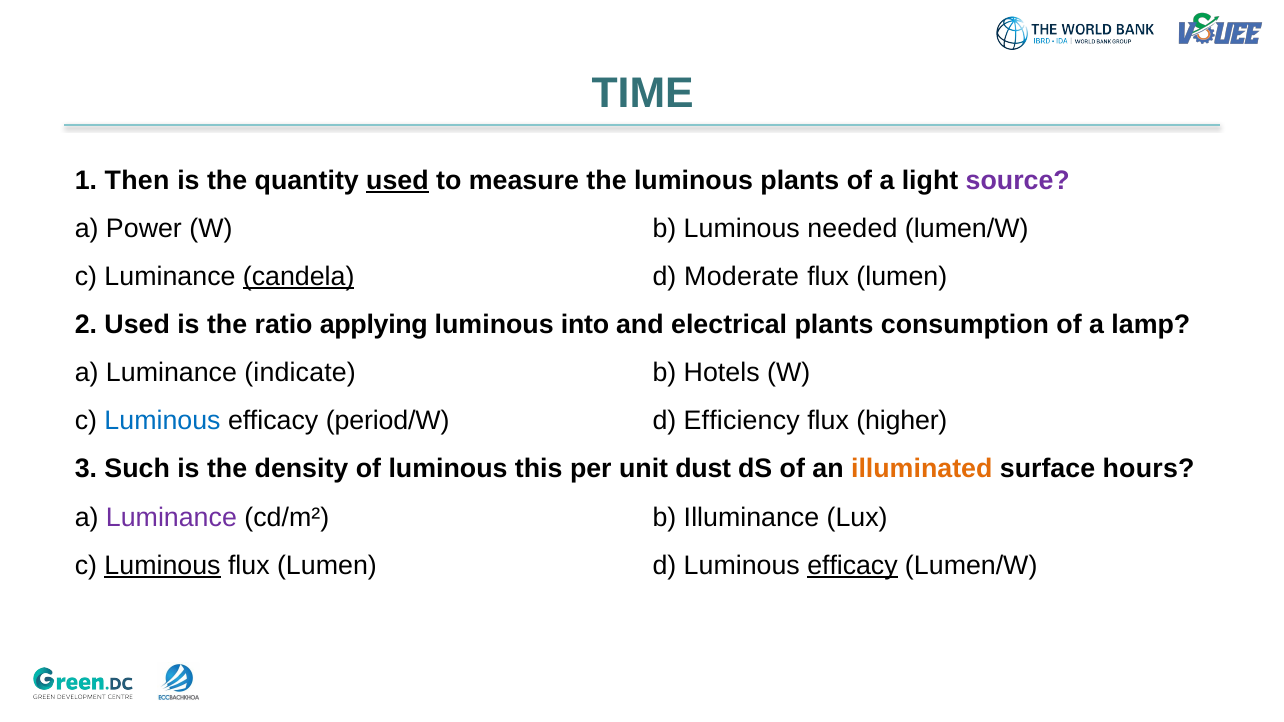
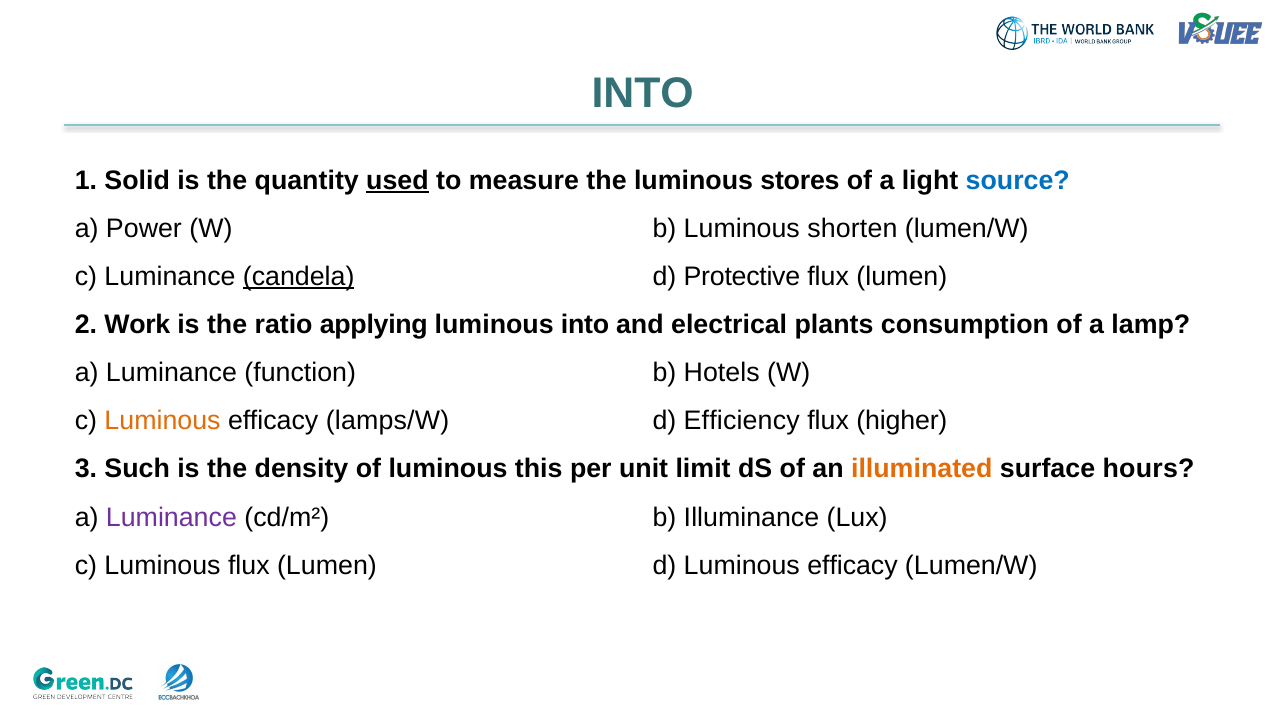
TIME: TIME -> INTO (643, 94)
Then: Then -> Solid (137, 180)
luminous plants: plants -> stores (800, 180)
source colour: purple -> blue (1018, 180)
needed: needed -> shorten (852, 229)
Moderate: Moderate -> Protective (742, 277)
Used: Used -> Work (137, 325)
indicate: indicate -> function (300, 373)
Luminous colour: blue -> orange (163, 421)
period/W: period/W -> lamps/W (387, 421)
dust: dust -> limit (703, 469)
Luminous underline: present -> none (163, 566)
efficacy underline: present -> none (853, 566)
